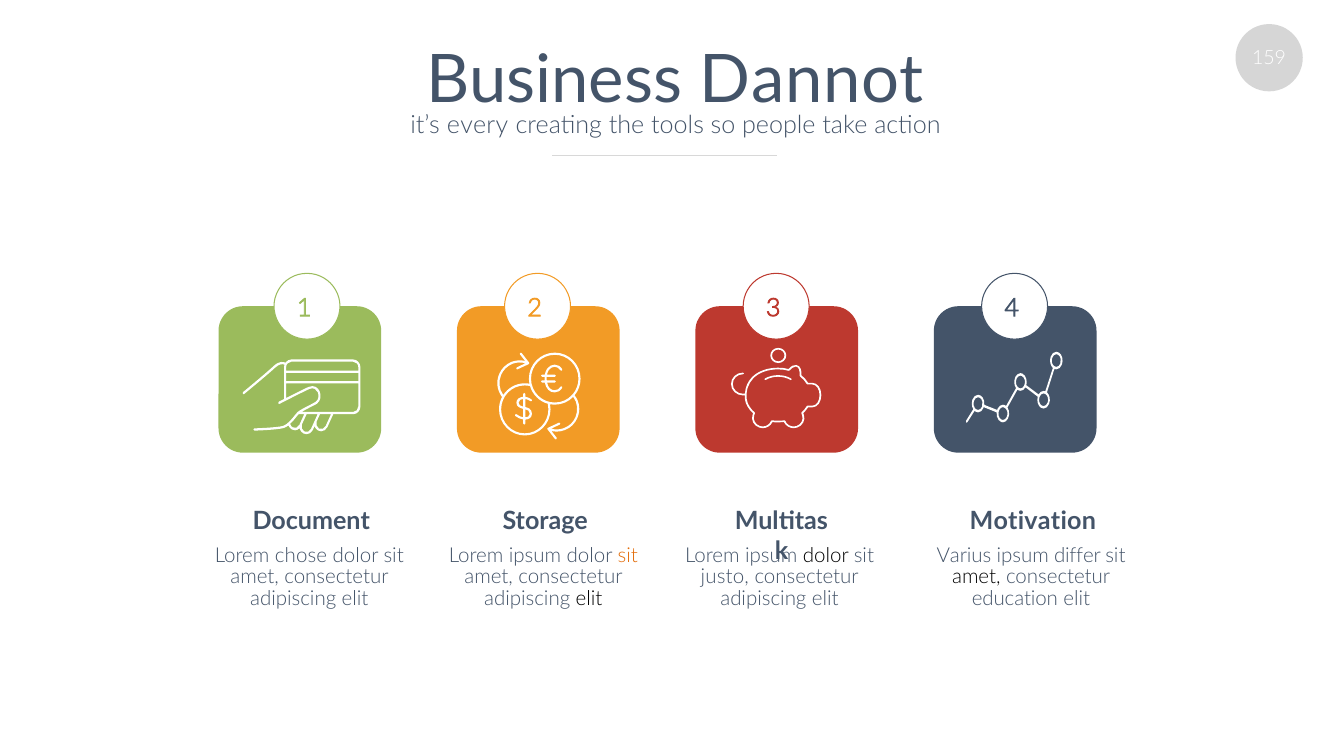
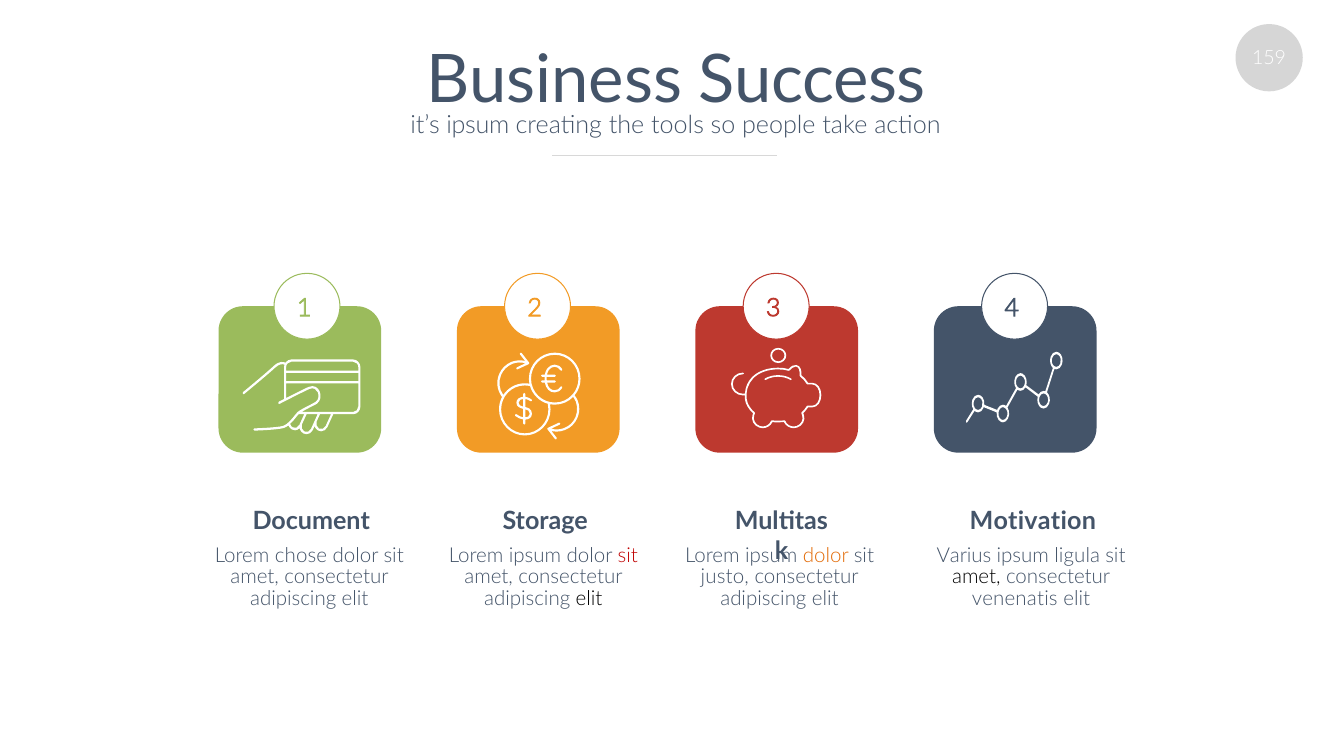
Dannot: Dannot -> Success (812, 81)
it’s every: every -> ipsum (478, 125)
differ: differ -> ligula (1077, 555)
sit colour: orange -> red (628, 555)
dolor colour: black -> orange (826, 555)
education: education -> venenatis (1015, 599)
